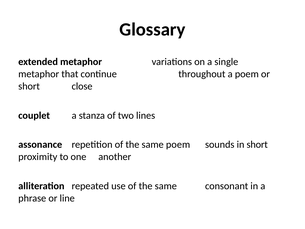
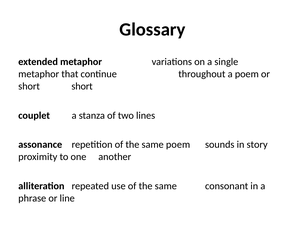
short close: close -> short (82, 86)
in short: short -> story (257, 144)
